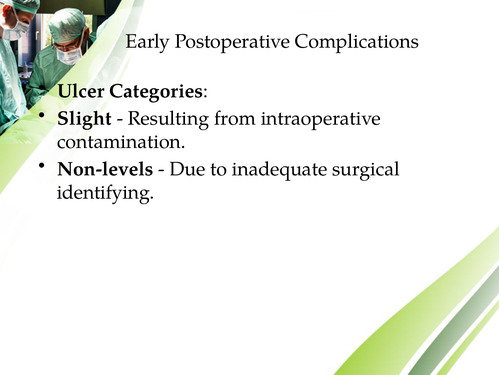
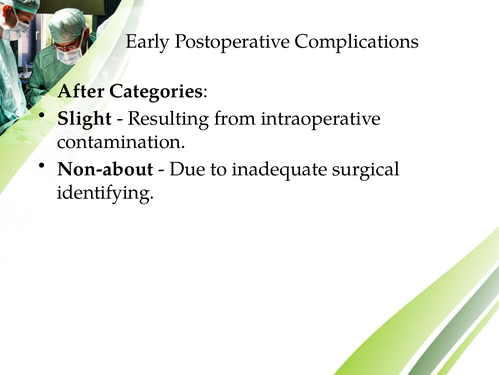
Ulcer: Ulcer -> After (81, 91)
Non-levels: Non-levels -> Non-about (105, 169)
